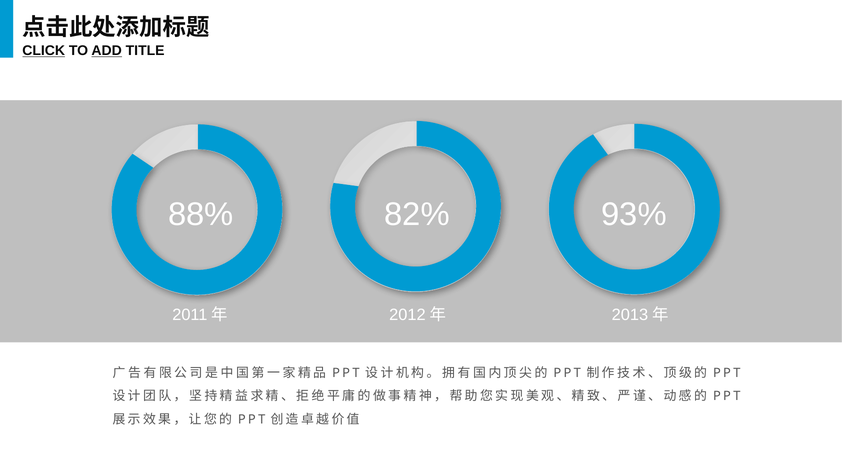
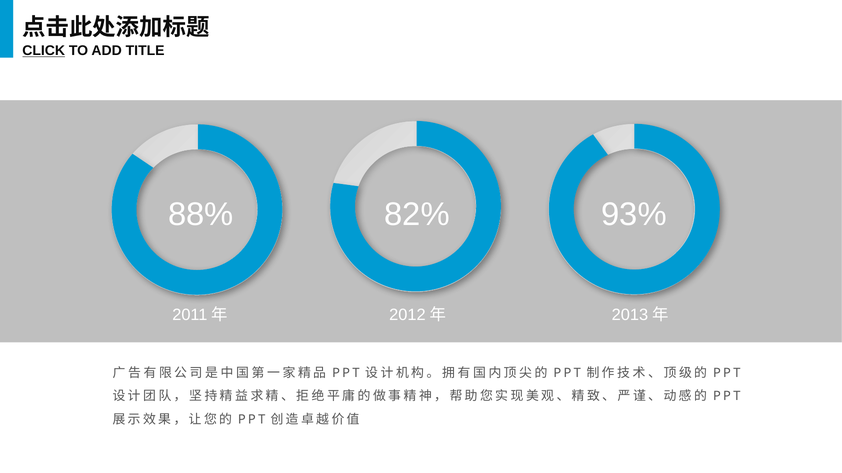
ADD underline: present -> none (107, 51)
